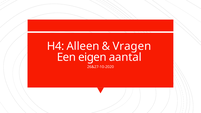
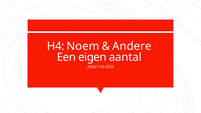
Alleen: Alleen -> Noem (83, 46)
Vragen: Vragen -> Andere (132, 46)
